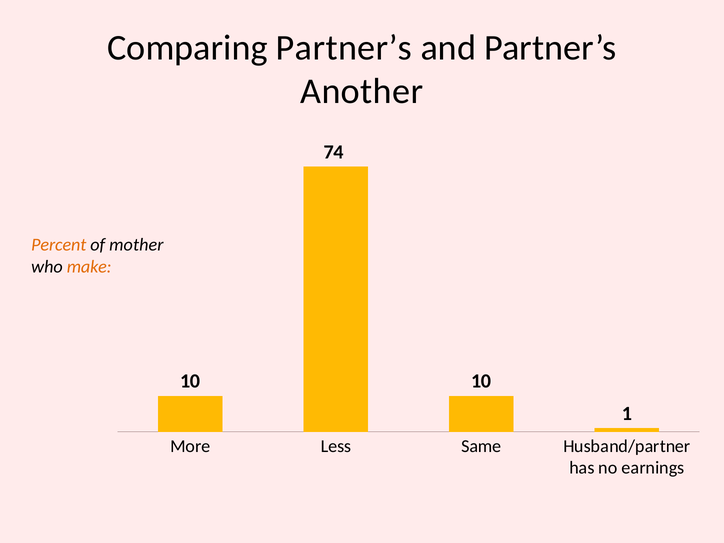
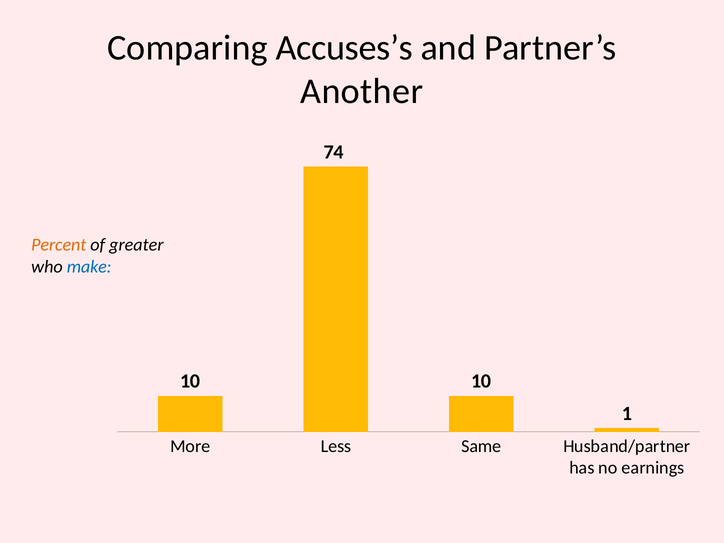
Comparing Partner’s: Partner’s -> Accuses’s (344, 48)
mother: mother -> greater (136, 245)
make colour: orange -> blue (89, 267)
